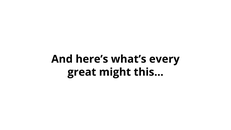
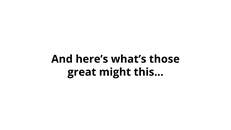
every: every -> those (164, 59)
